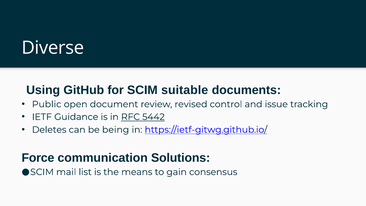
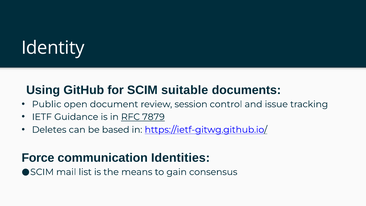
Diverse: Diverse -> Identity (53, 48)
revised: revised -> session (191, 104)
5442: 5442 -> 7879 (153, 117)
being: being -> based (116, 130)
Solutions: Solutions -> Identities (181, 158)
